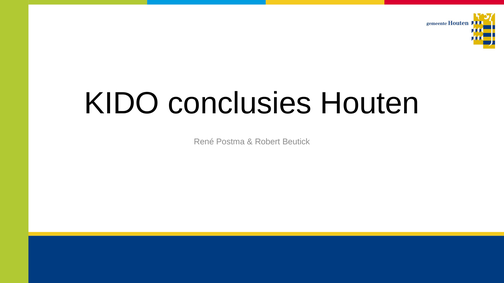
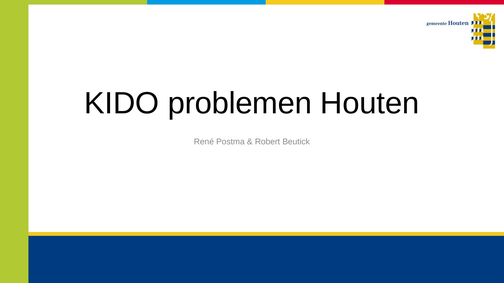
conclusies: conclusies -> problemen (240, 104)
